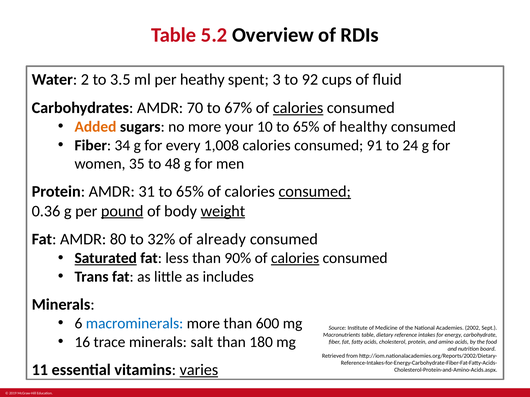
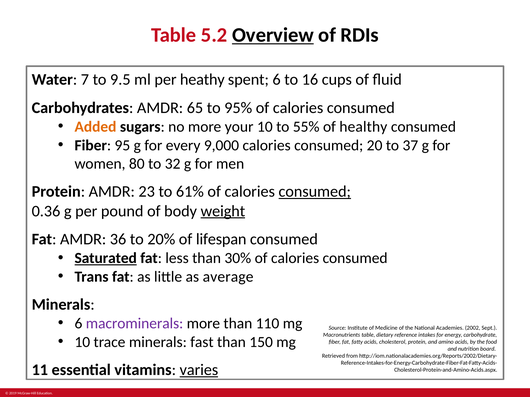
Overview underline: none -> present (273, 35)
2: 2 -> 7 (85, 80)
3.5: 3.5 -> 9.5 (120, 80)
spent 3: 3 -> 6 (277, 80)
92: 92 -> 16 (310, 80)
70: 70 -> 65 (195, 108)
67%: 67% -> 95% (238, 108)
calories underline: present -> none (298, 108)
10 to 65%: 65% -> 55% (306, 127)
34: 34 -> 95 (122, 145)
1,008: 1,008 -> 9,000 (221, 145)
91: 91 -> 20 (375, 145)
24: 24 -> 37 (410, 145)
35: 35 -> 80 (137, 164)
48: 48 -> 32 (173, 164)
31: 31 -> 23 (147, 192)
65%: 65% -> 61% (190, 192)
pound underline: present -> none (122, 211)
80: 80 -> 36 (118, 240)
32%: 32% -> 20% (161, 240)
already: already -> lifespan (221, 240)
90%: 90% -> 30% (238, 258)
calories underline: present -> none (295, 258)
includes: includes -> average (228, 277)
macrominerals colour: blue -> purple (135, 324)
600: 600 -> 110 (268, 324)
16: 16 -> 10 (82, 342)
salt: salt -> fast (202, 342)
180: 180 -> 150 (261, 342)
